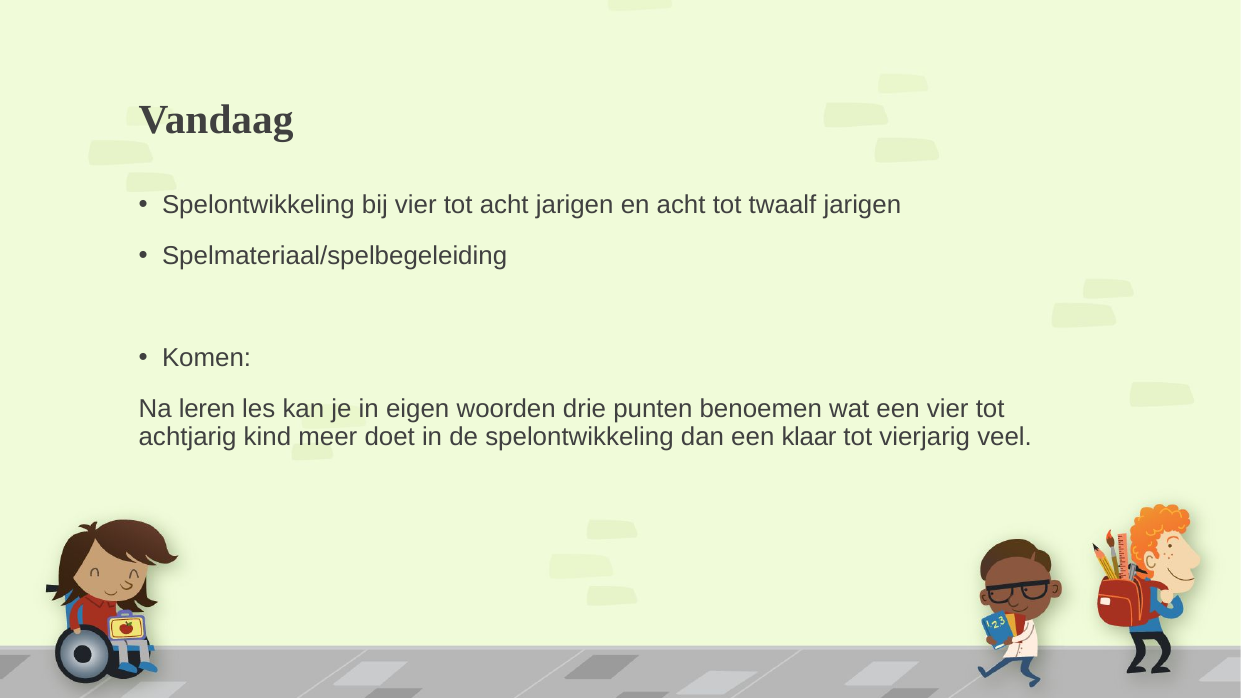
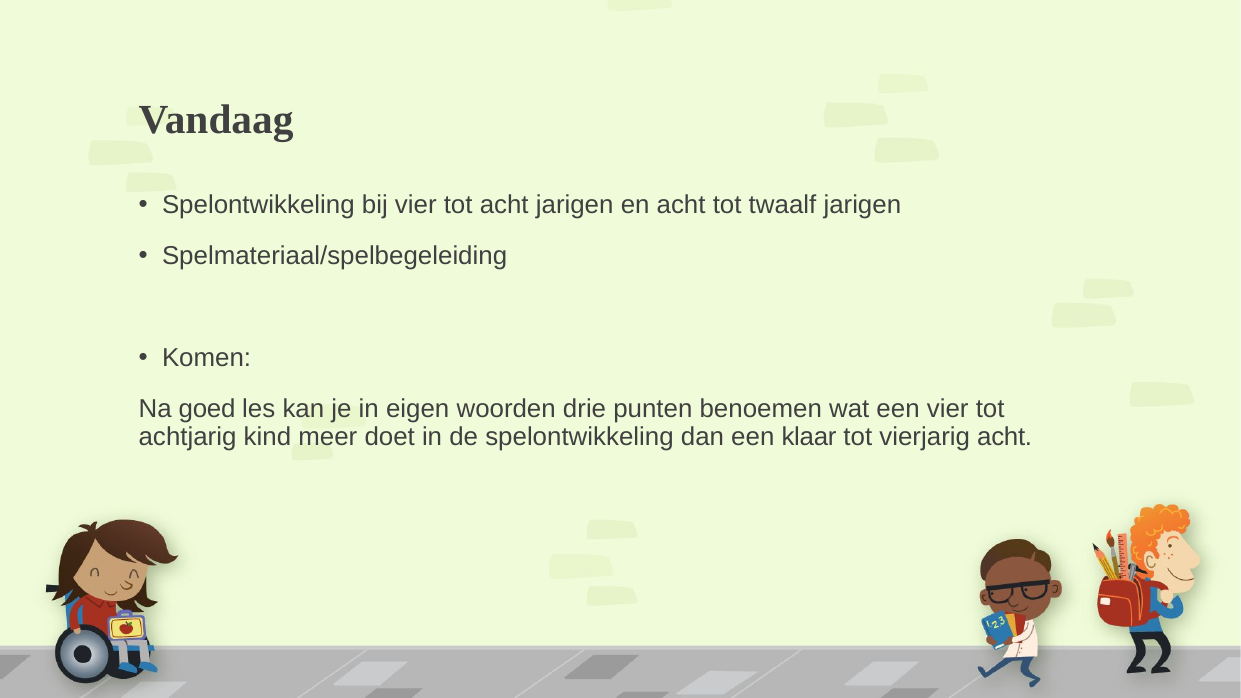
leren: leren -> goed (207, 409)
vierjarig veel: veel -> acht (1005, 437)
